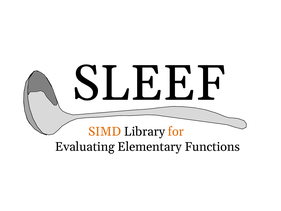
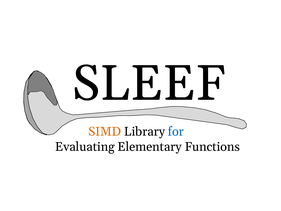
for colour: orange -> blue (176, 132)
